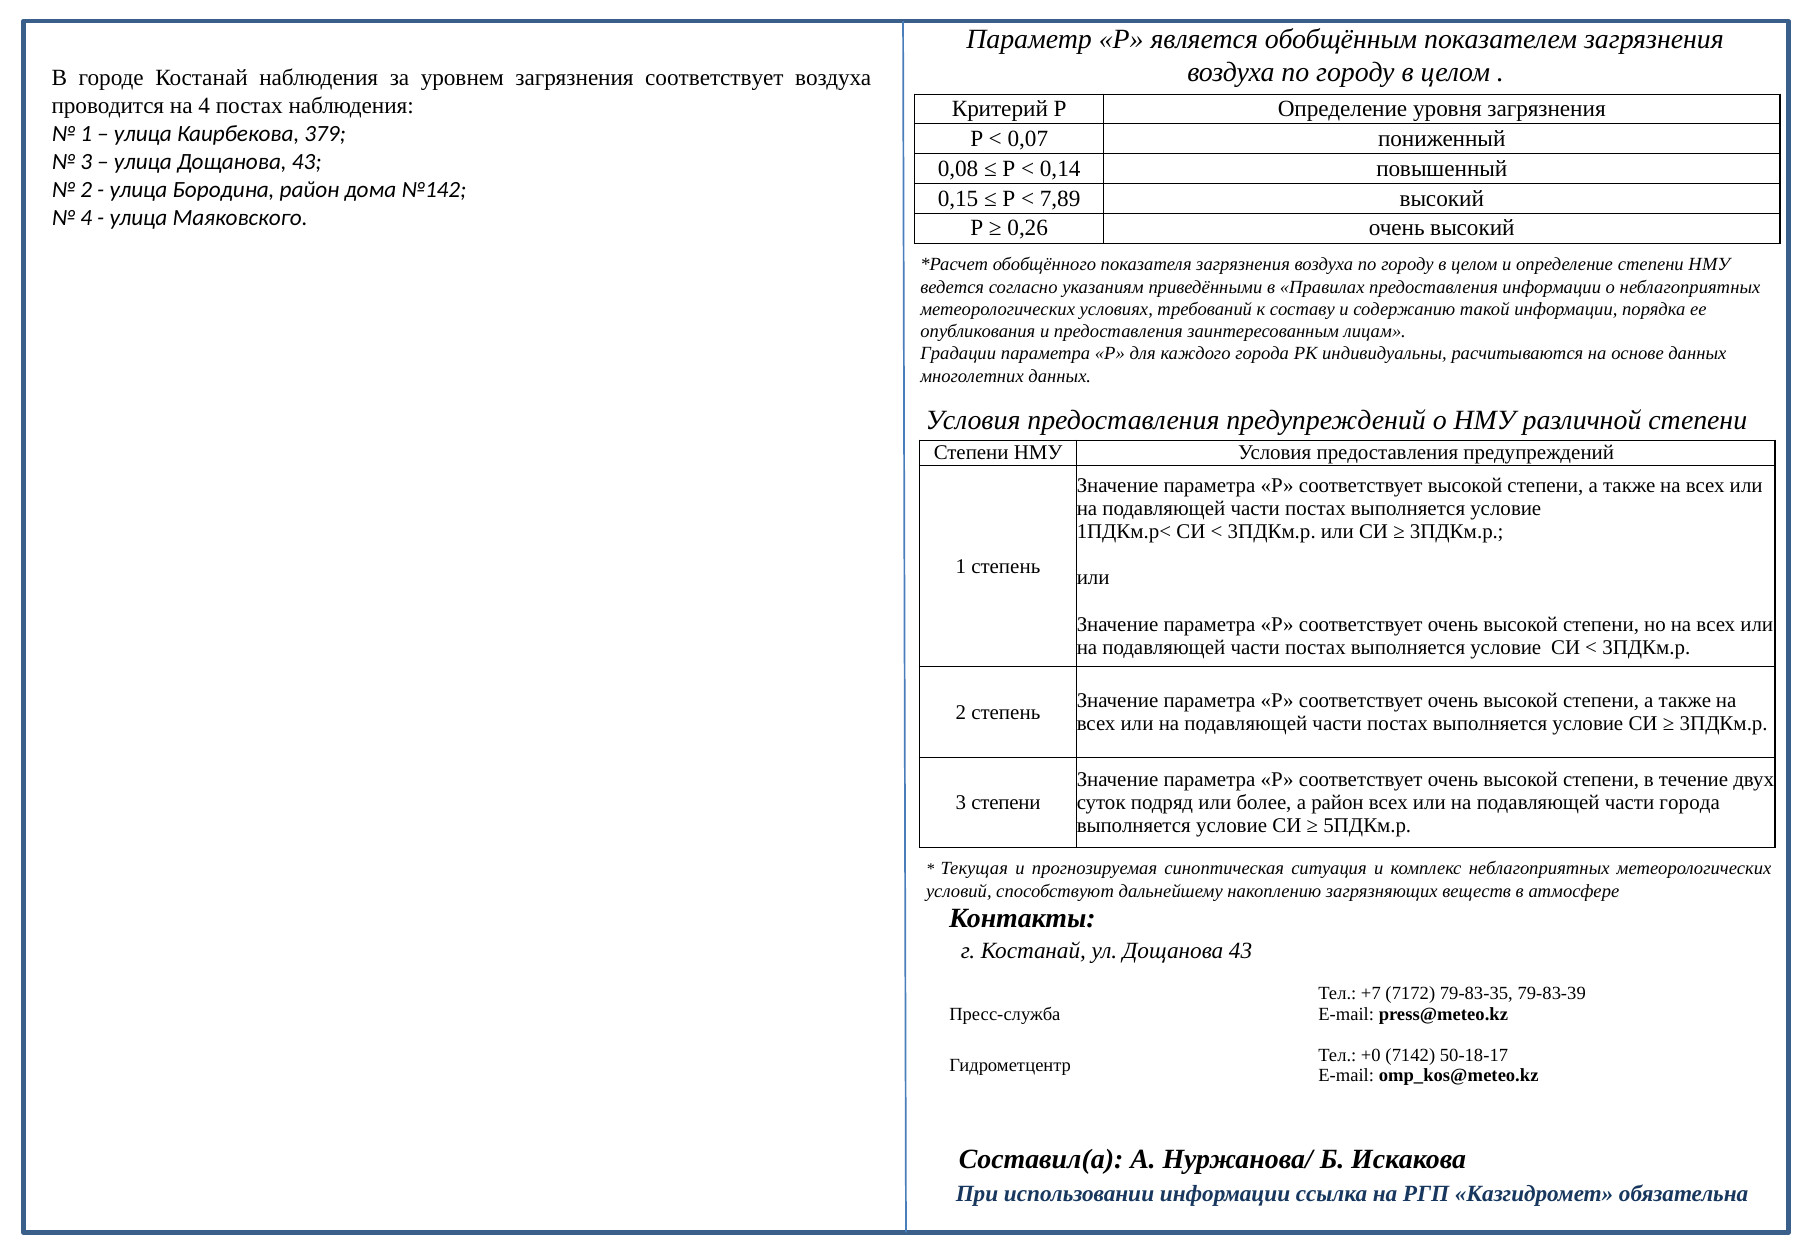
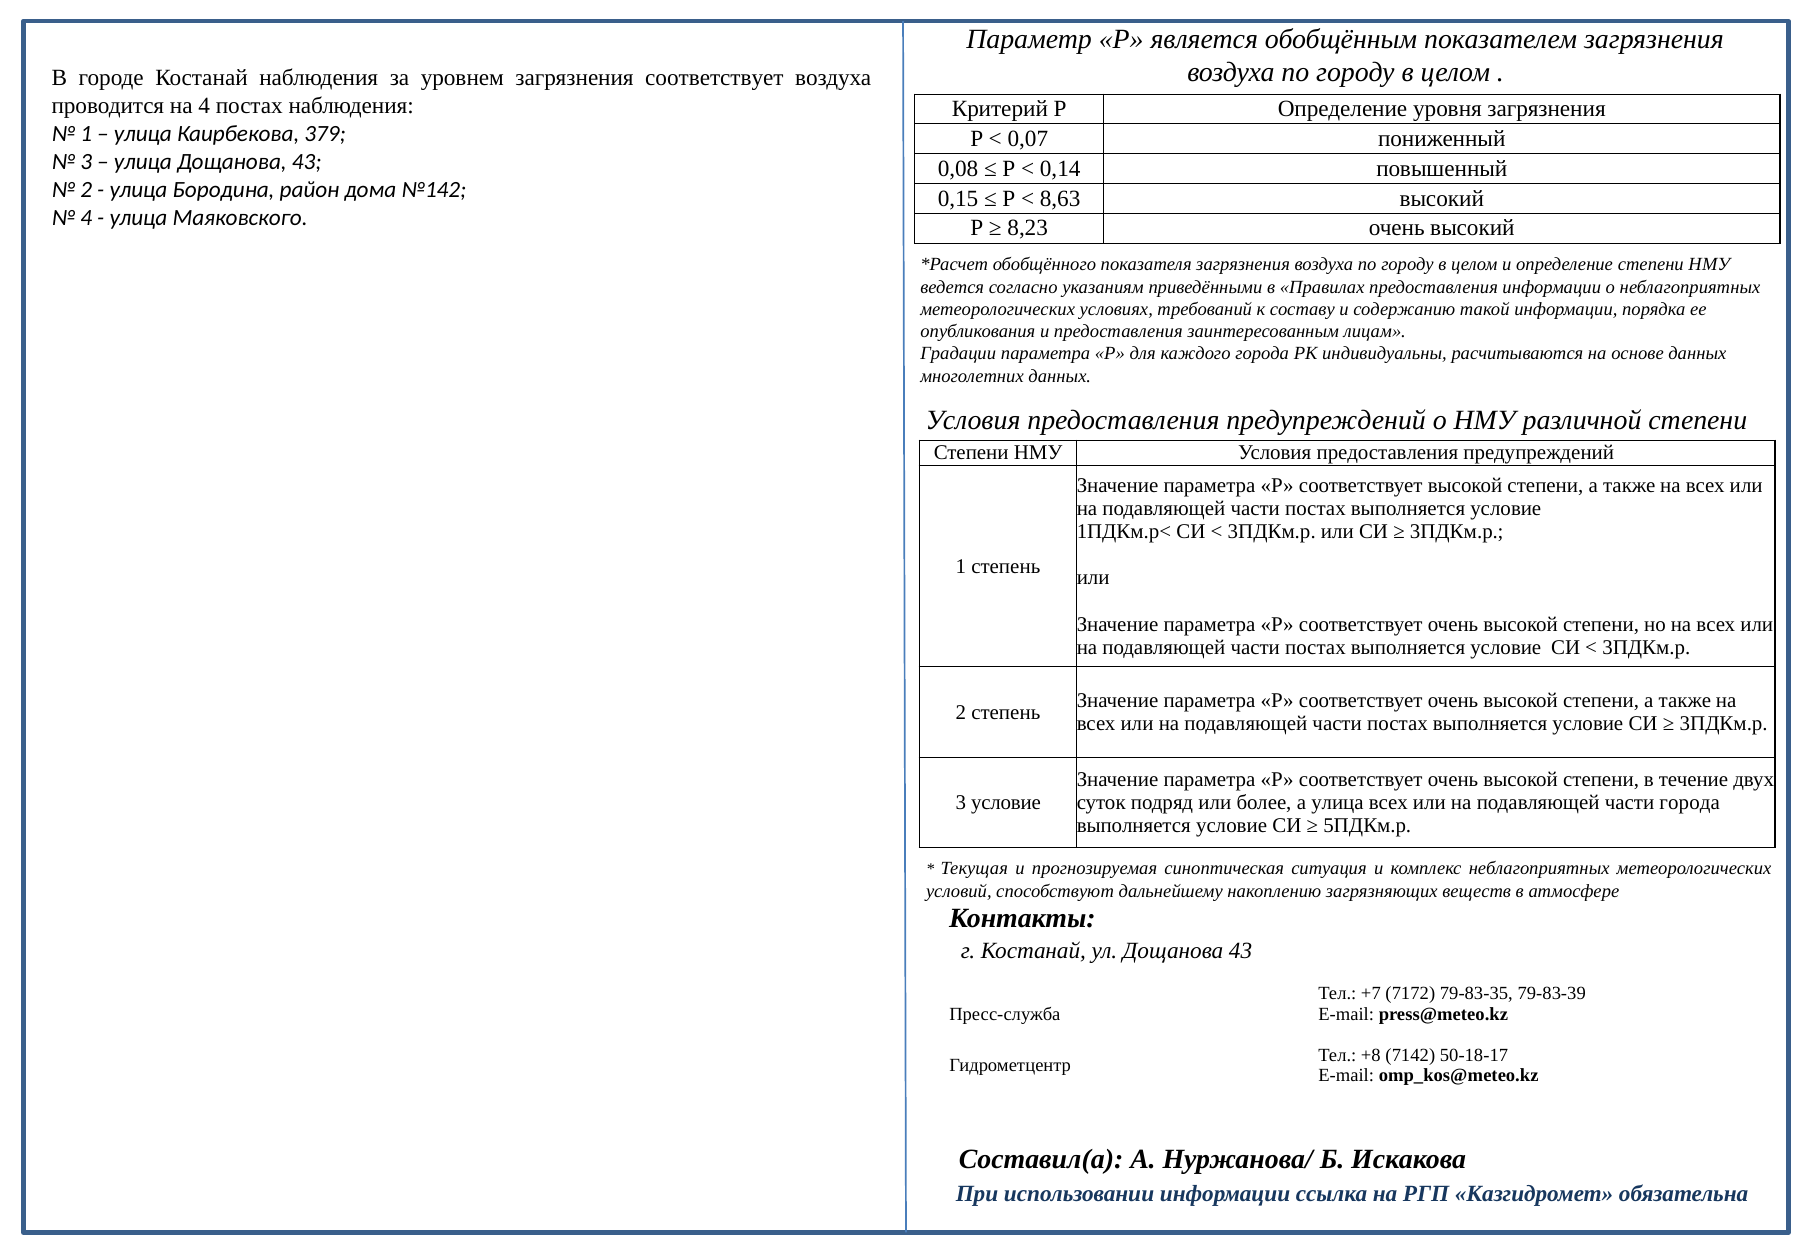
7,89: 7,89 -> 8,63 (1060, 199)
0,26: 0,26 -> 8,23 (1028, 228)
3 степени: степени -> условие (1006, 803)
а район: район -> улица (1337, 803)
+0: +0 -> +8 (1371, 1055)
